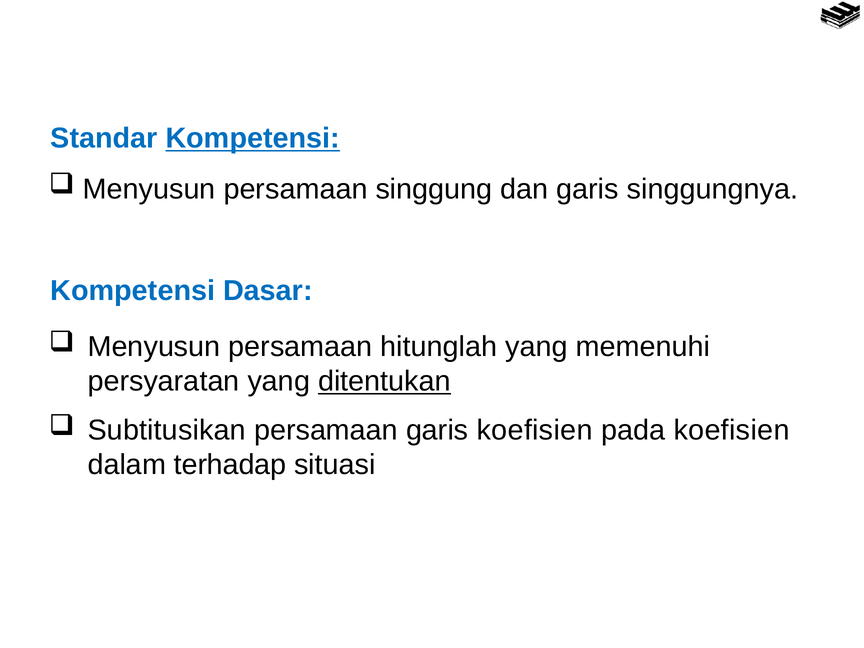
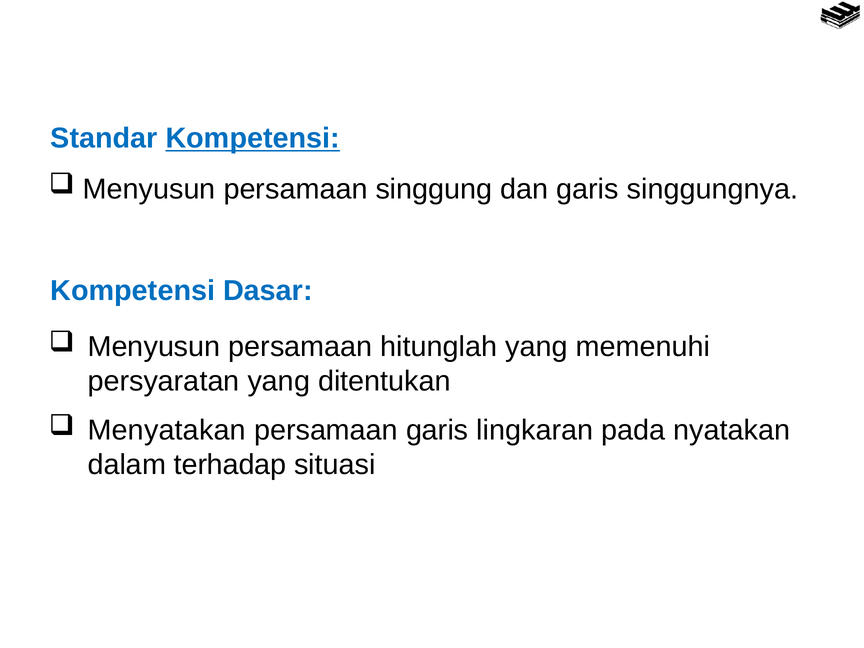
ditentukan underline: present -> none (384, 381)
Subtitusikan: Subtitusikan -> Menyatakan (167, 430)
garis koefisien: koefisien -> lingkaran (535, 430)
pada koefisien: koefisien -> nyatakan (732, 430)
